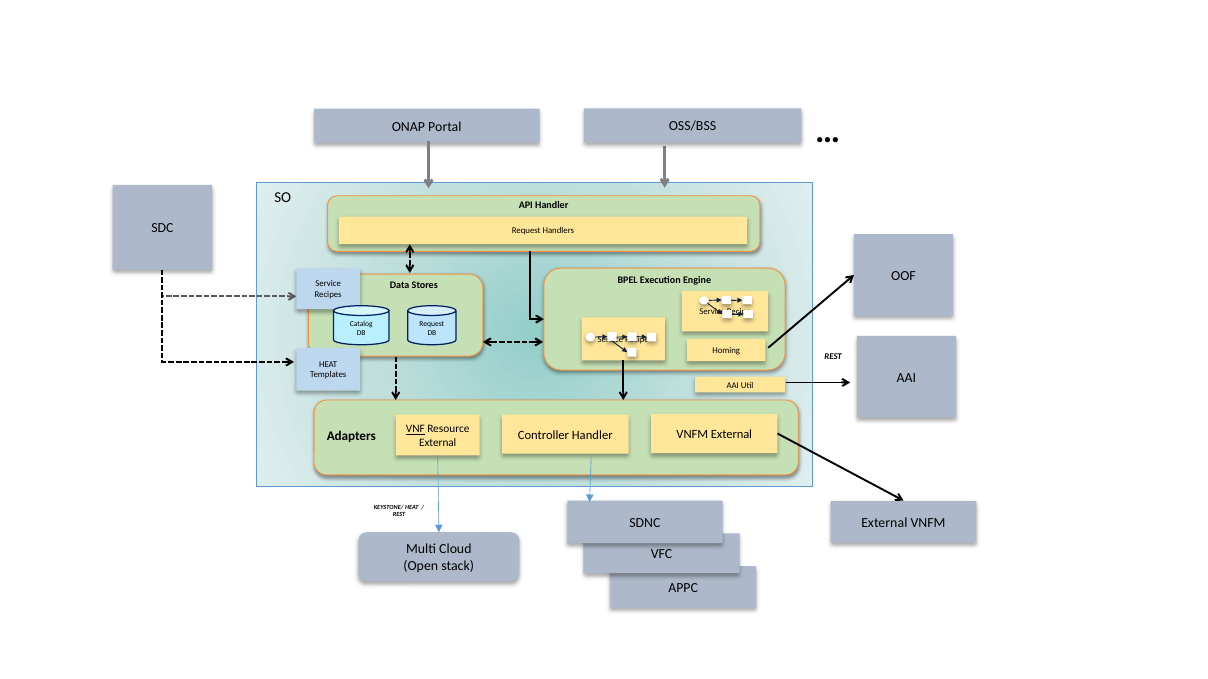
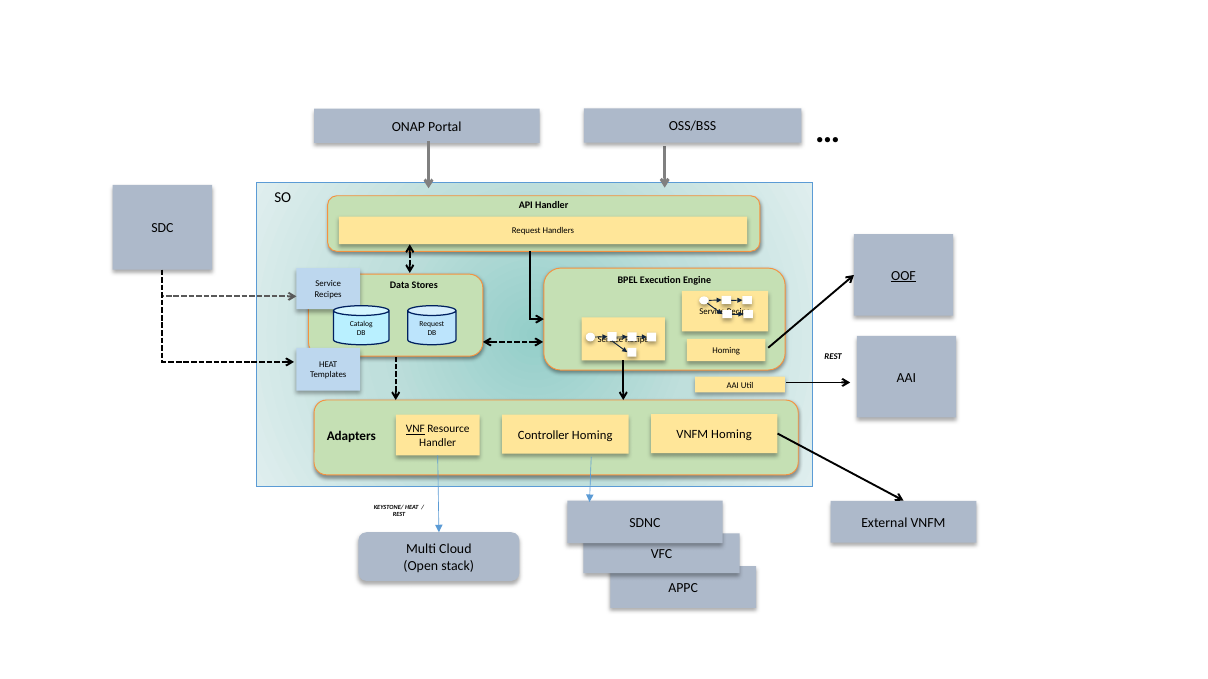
OOF underline: none -> present (903, 276)
VNFM External: External -> Homing (731, 435)
Controller Handler: Handler -> Homing (592, 435)
External: External -> Handler (438, 443)
